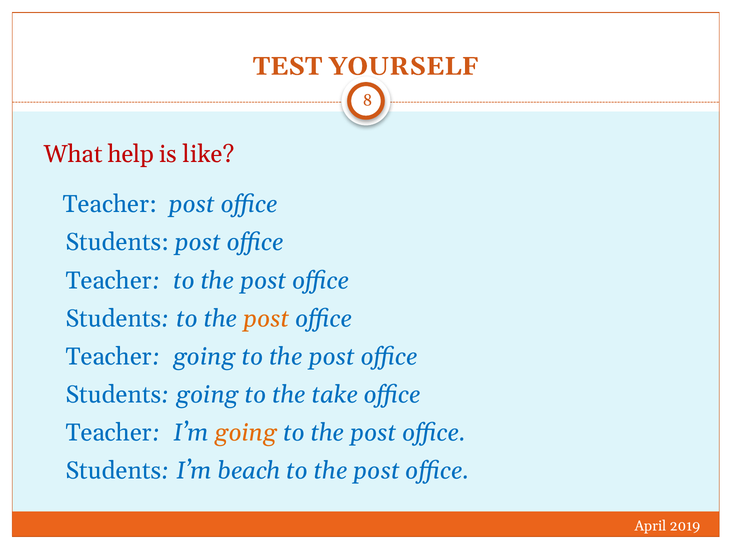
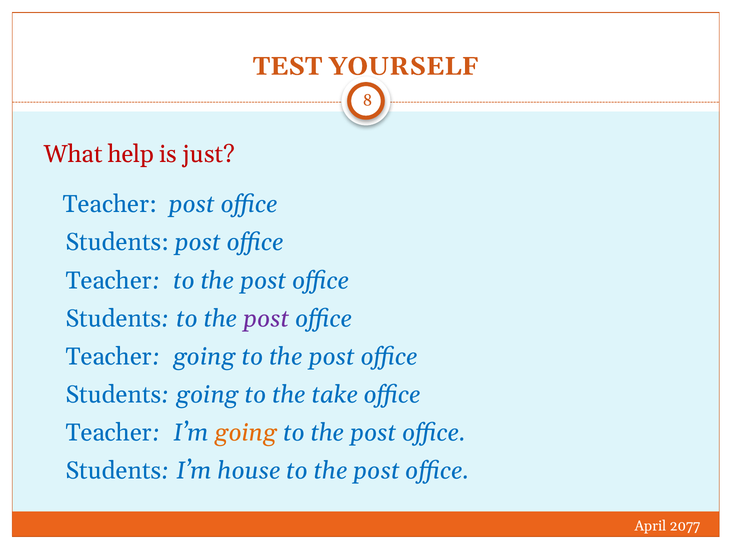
like: like -> just (209, 154)
post colour: orange -> purple (266, 319)
beach: beach -> house (249, 471)
2019: 2019 -> 2077 (685, 526)
